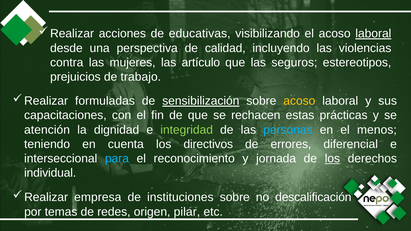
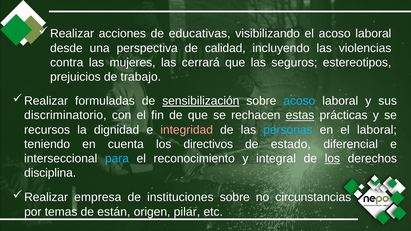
laboral underline: present -> none (373, 34)
artículo: artículo -> cerrará (201, 62)
acoso colour: yellow -> light blue (299, 101)
capacitaciones: capacitaciones -> discriminatorio (65, 115)
estas underline: none -> present (300, 115)
atención: atención -> recursos (47, 130)
integridad colour: light green -> pink (187, 130)
el menos: menos -> laboral (377, 130)
errores: errores -> estado (291, 144)
jornada: jornada -> integral (276, 159)
individual: individual -> disciplina (50, 173)
descalificación: descalificación -> circunstancias (313, 197)
redes: redes -> están (114, 212)
